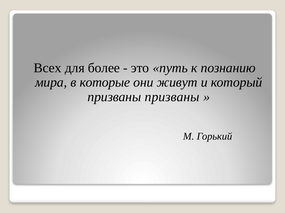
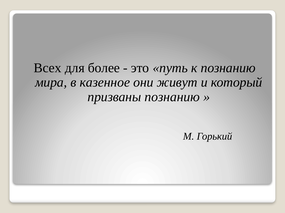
которые: которые -> казенное (105, 83)
призваны призваны: призваны -> познанию (172, 97)
